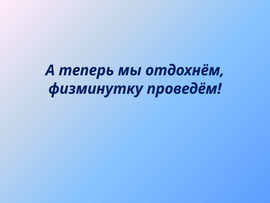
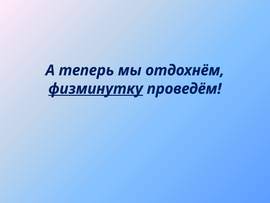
физминутку underline: none -> present (96, 89)
